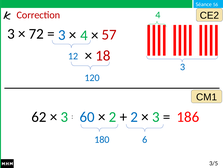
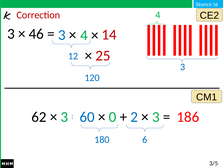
72: 72 -> 46 (36, 34)
57: 57 -> 14 (109, 35)
18: 18 -> 25 (103, 55)
2: 2 -> 0 (113, 116)
